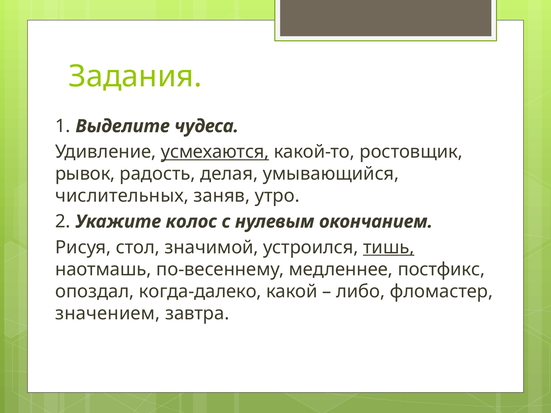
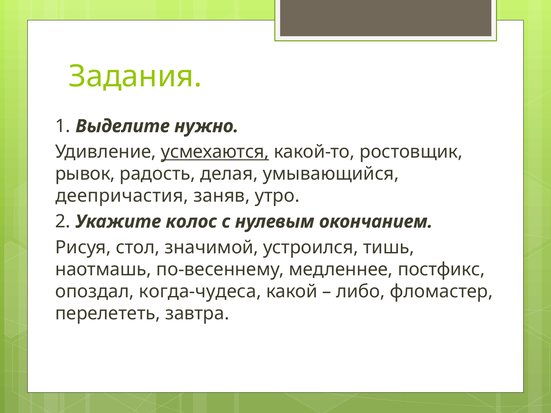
чудеса: чудеса -> нужно (207, 126)
числительных: числительных -> деепричастия (122, 196)
тишь underline: present -> none (389, 247)
когда-далеко: когда-далеко -> когда-чудеса (200, 292)
значением: значением -> перелететь (108, 314)
